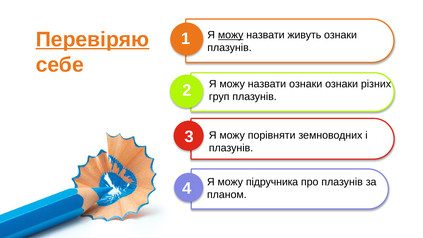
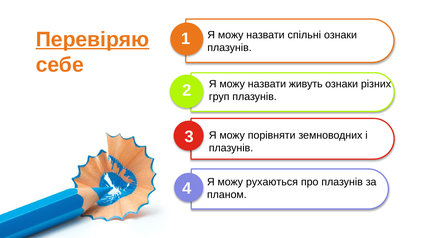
можу underline: present -> none (231, 35)
живуть: живуть -> спільні (304, 35)
назвати ознаки: ознаки -> живуть (306, 84)
підручника: підручника -> рухаються (272, 182)
